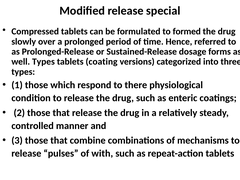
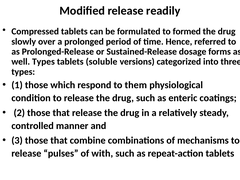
special: special -> readily (163, 11)
coating: coating -> soluble (102, 62)
there: there -> them (136, 85)
